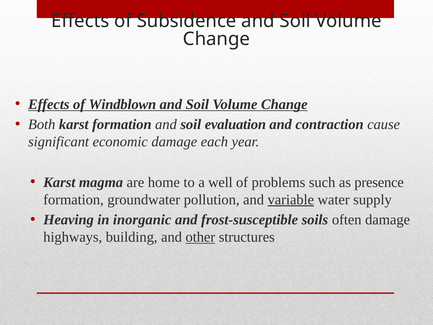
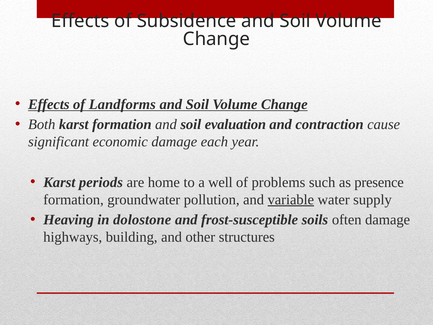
Windblown: Windblown -> Landforms (122, 104)
magma: magma -> periods (101, 182)
inorganic: inorganic -> dolostone (142, 220)
other underline: present -> none (200, 237)
